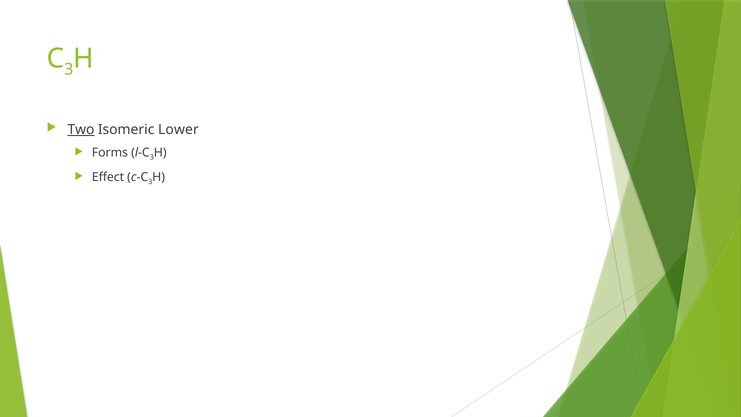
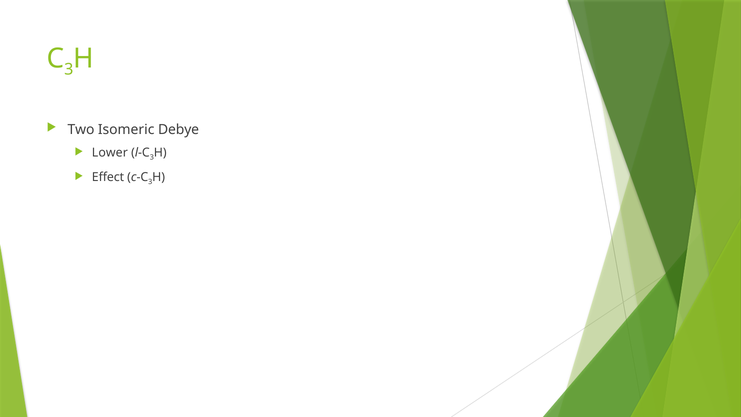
Two underline: present -> none (81, 129)
Lower: Lower -> Debye (179, 129)
Forms: Forms -> Lower (110, 153)
